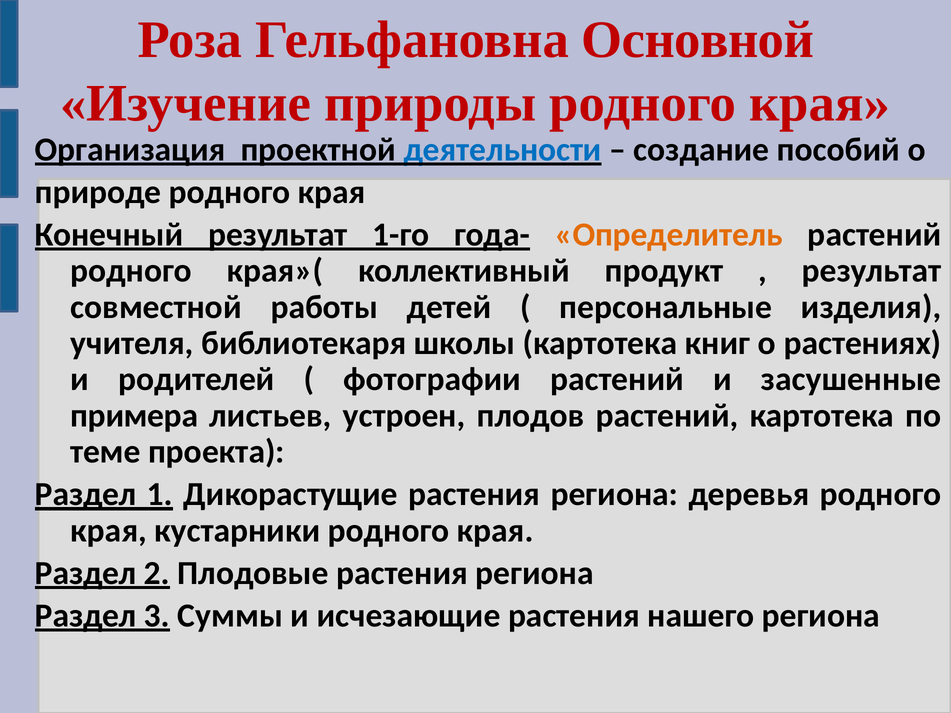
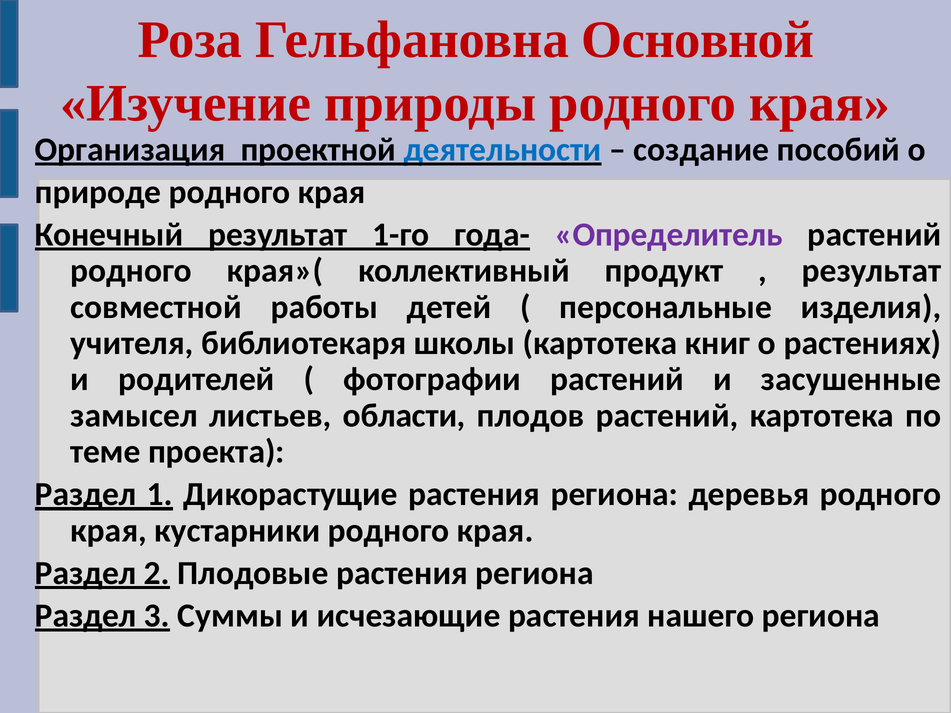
Определитель colour: orange -> purple (669, 235)
примера: примера -> замысел (134, 416)
устроен: устроен -> области (404, 416)
